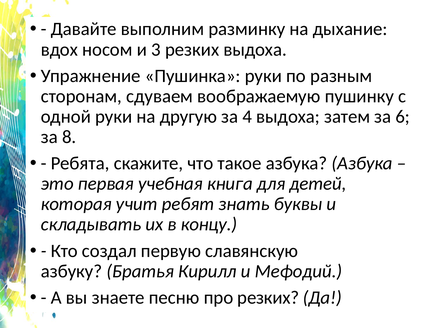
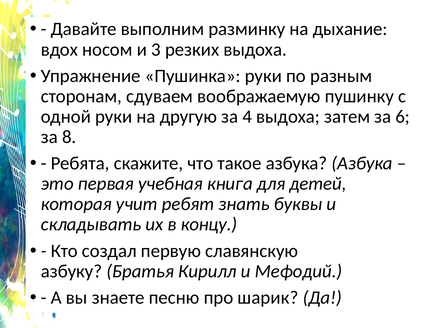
про резких: резких -> шарик (268, 297)
